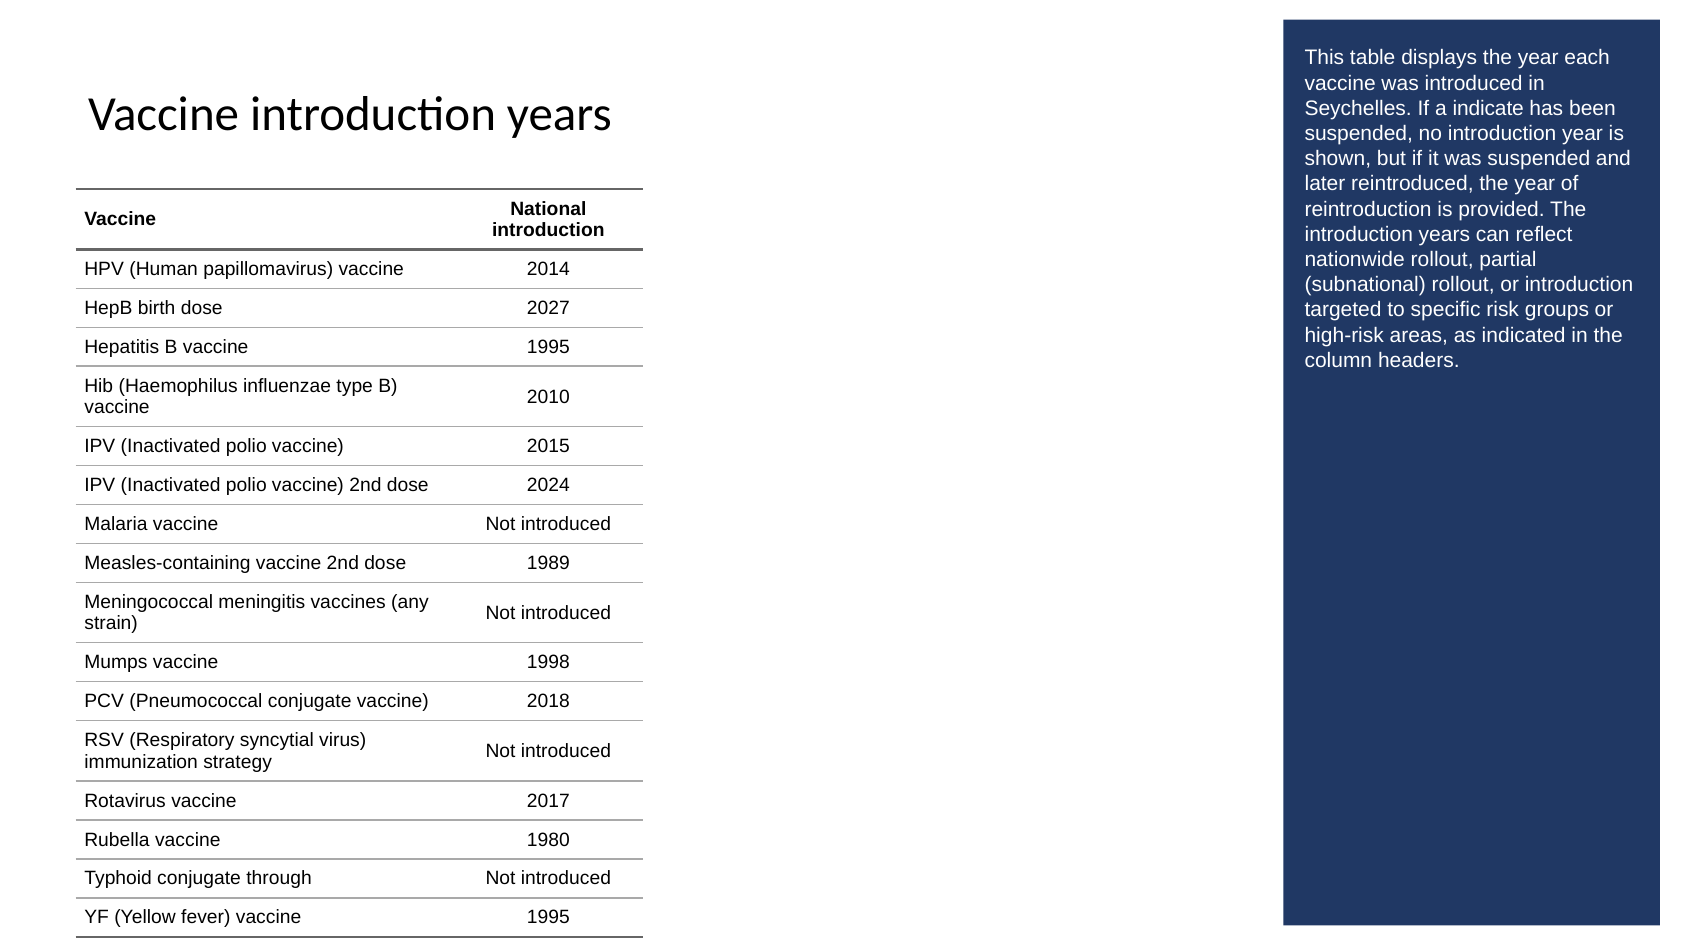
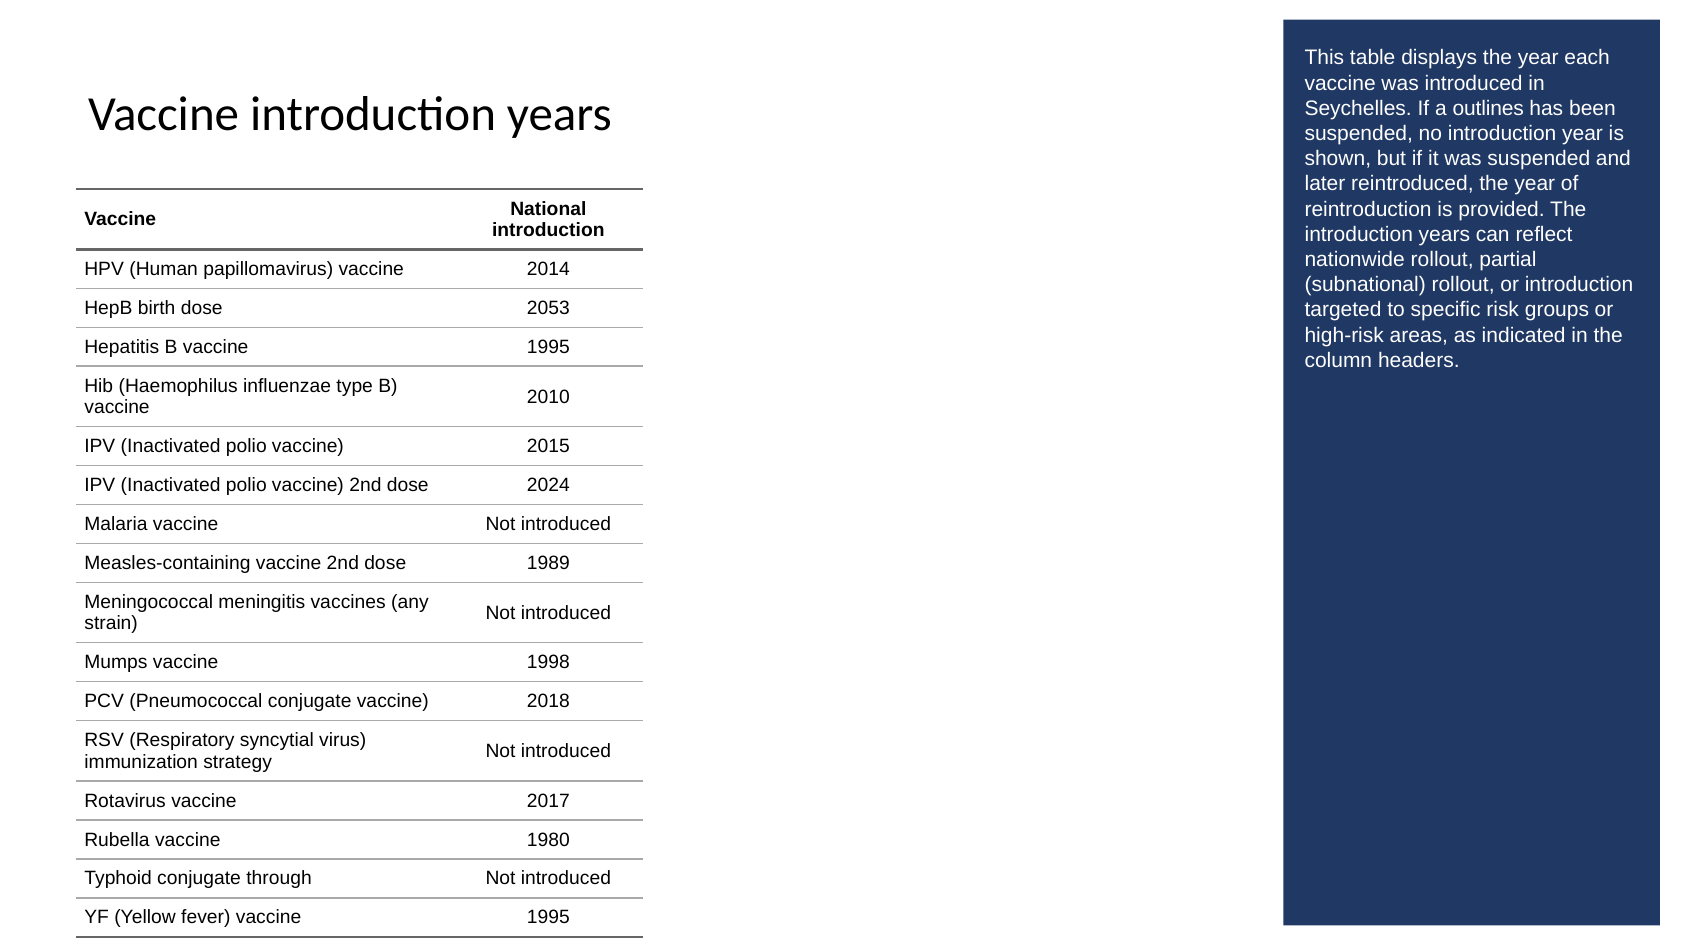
indicate: indicate -> outlines (1488, 109)
2027: 2027 -> 2053 (548, 308)
